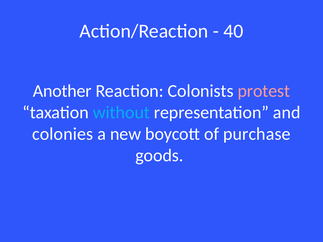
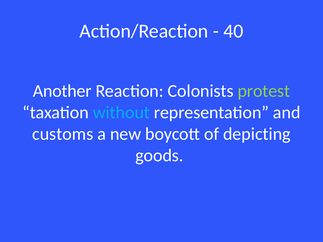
protest colour: pink -> light green (264, 91)
colonies: colonies -> customs (63, 134)
purchase: purchase -> depicting (257, 134)
